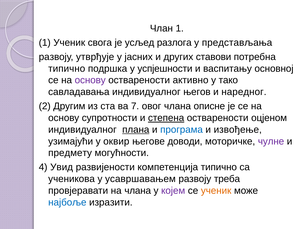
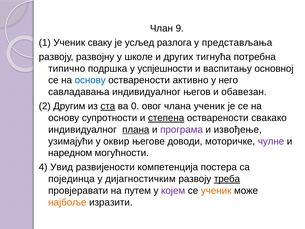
Члан 1: 1 -> 9 (180, 28)
свога: свога -> сваку (100, 43)
утврђује: утврђује -> развојну (95, 57)
јасних: јасних -> школе (139, 57)
ставови: ставови -> тигнућа (213, 57)
основу colour: purple -> blue (90, 80)
тако: тако -> него (228, 80)
наредног: наредног -> обавезан (244, 92)
ста underline: none -> present (108, 106)
7: 7 -> 0 (135, 106)
члана описне: описне -> ученик (209, 106)
оцјеном: оцјеном -> свакако (269, 118)
програма colour: blue -> purple (182, 129)
предмету: предмету -> наредном (70, 153)
компетенција типично: типично -> постера (219, 167)
ученикова: ученикова -> појединца (71, 179)
усавршавањем: усавршавањем -> дијагностичким (140, 179)
треба underline: none -> present (227, 179)
на члана: члана -> путем (138, 190)
најбоље colour: blue -> orange (67, 202)
